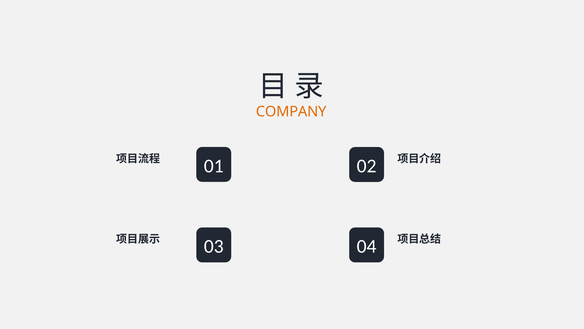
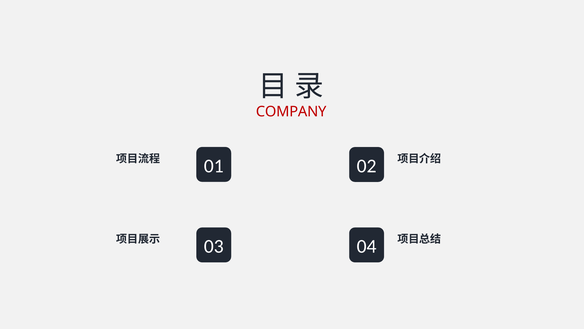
COMPANY colour: orange -> red (291, 112)
